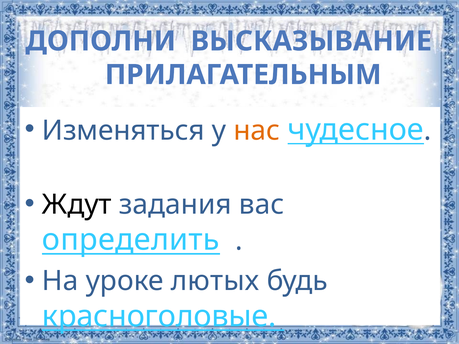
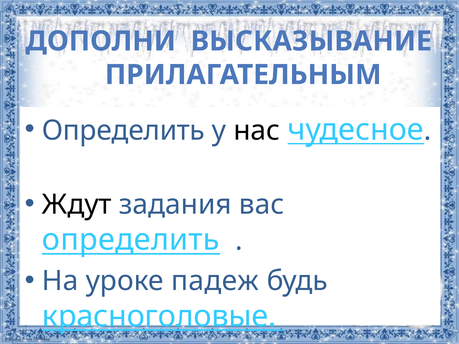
Изменяться: Изменяться -> Определить (123, 131)
нас colour: orange -> black (257, 131)
лютых: лютых -> падеж (215, 281)
